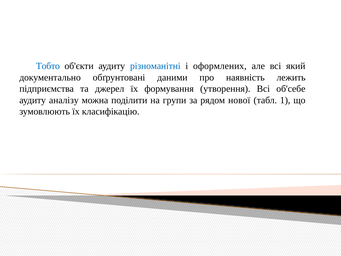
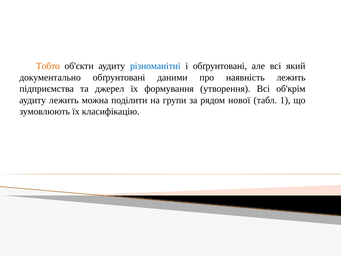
Тобто colour: blue -> orange (48, 66)
і оформлених: оформлених -> обґрунтовані (220, 66)
об'себе: об'себе -> об'крім (291, 89)
аудиту аналізу: аналізу -> лежить (64, 100)
